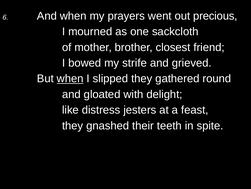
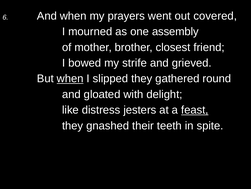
precious: precious -> covered (215, 16)
sackcloth: sackcloth -> assembly (175, 31)
feast underline: none -> present (195, 110)
